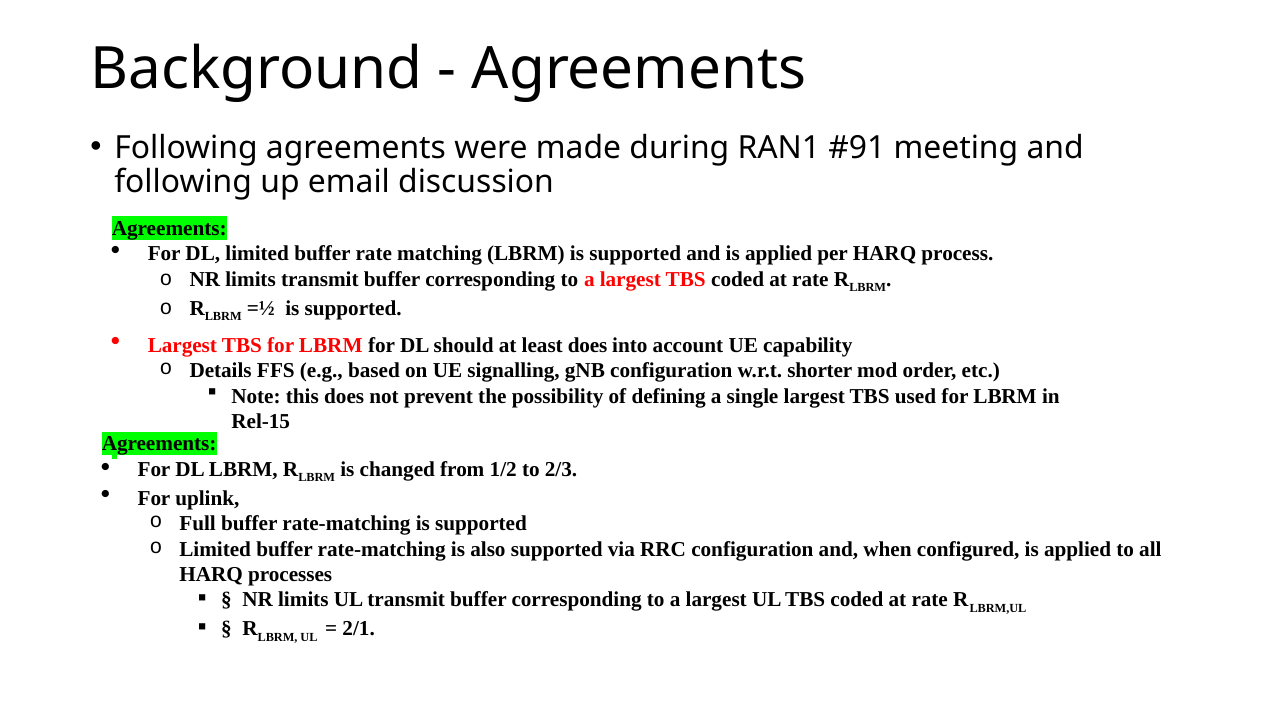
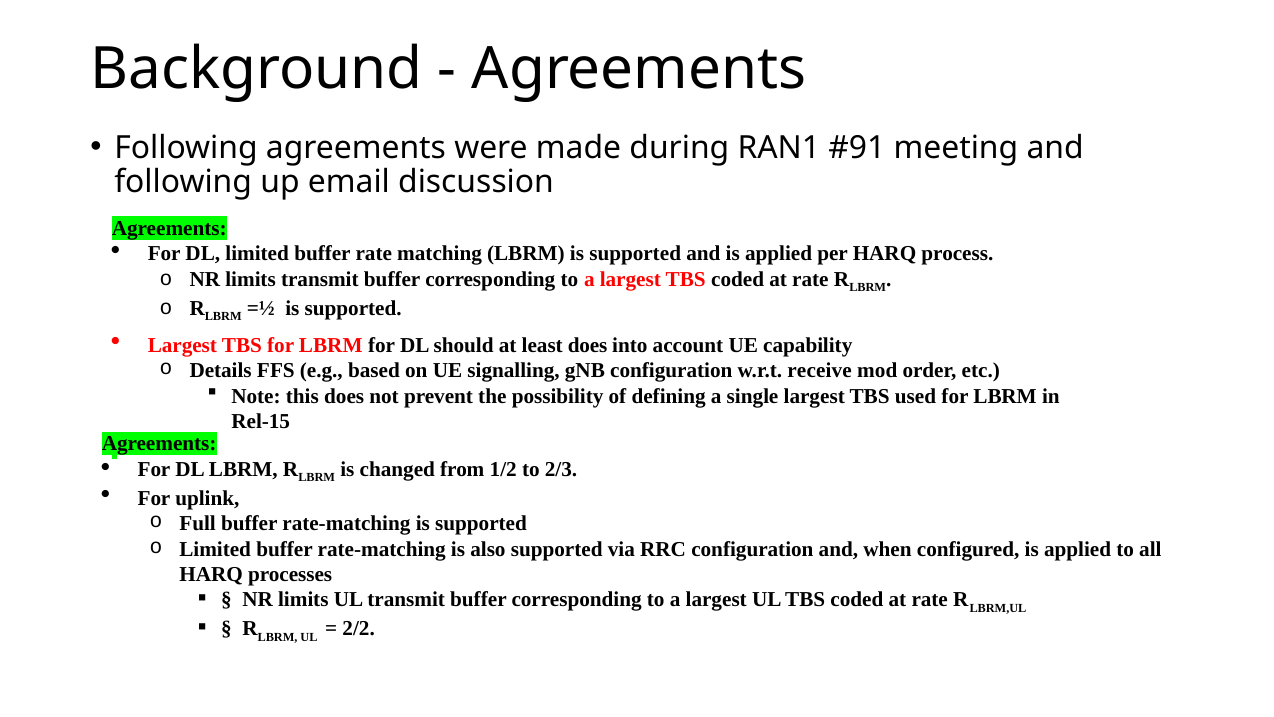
shorter: shorter -> receive (820, 371)
2/1: 2/1 -> 2/2 (359, 629)
